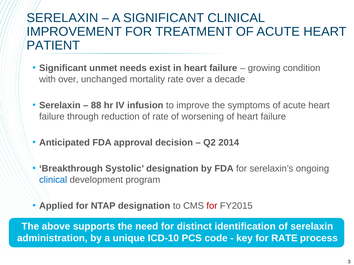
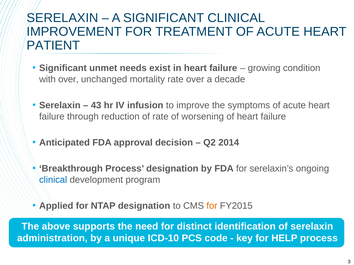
88: 88 -> 43 (96, 106)
Breakthrough Systolic: Systolic -> Process (125, 169)
for colour: red -> orange (212, 206)
for RATE: RATE -> HELP (284, 239)
